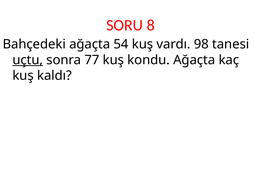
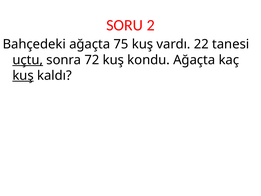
8: 8 -> 2 (151, 25)
54: 54 -> 75 (121, 44)
98: 98 -> 22 (201, 44)
77: 77 -> 72 (92, 60)
kuş underline: none -> present (23, 76)
